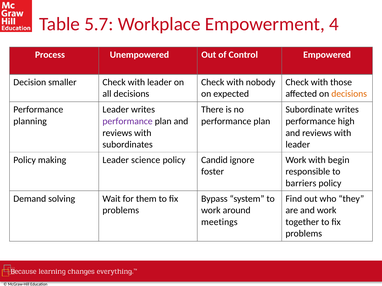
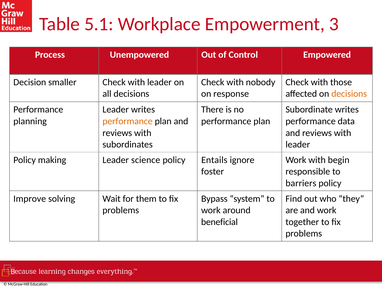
5.7: 5.7 -> 5.1 (99, 24)
4: 4 -> 3 (334, 24)
expected: expected -> response (231, 94)
performance colour: purple -> orange (128, 121)
high: high -> data (346, 121)
Candid: Candid -> Entails (214, 160)
Demand: Demand -> Improve (30, 199)
meetings: meetings -> beneficial (219, 222)
